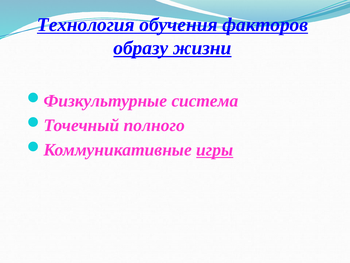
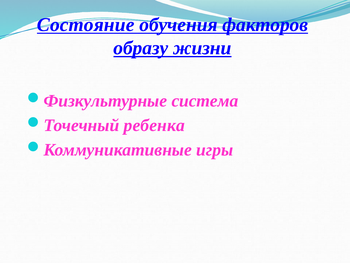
Технология: Технология -> Состояние (86, 25)
полного: полного -> ребенка (154, 125)
игры underline: present -> none (215, 150)
